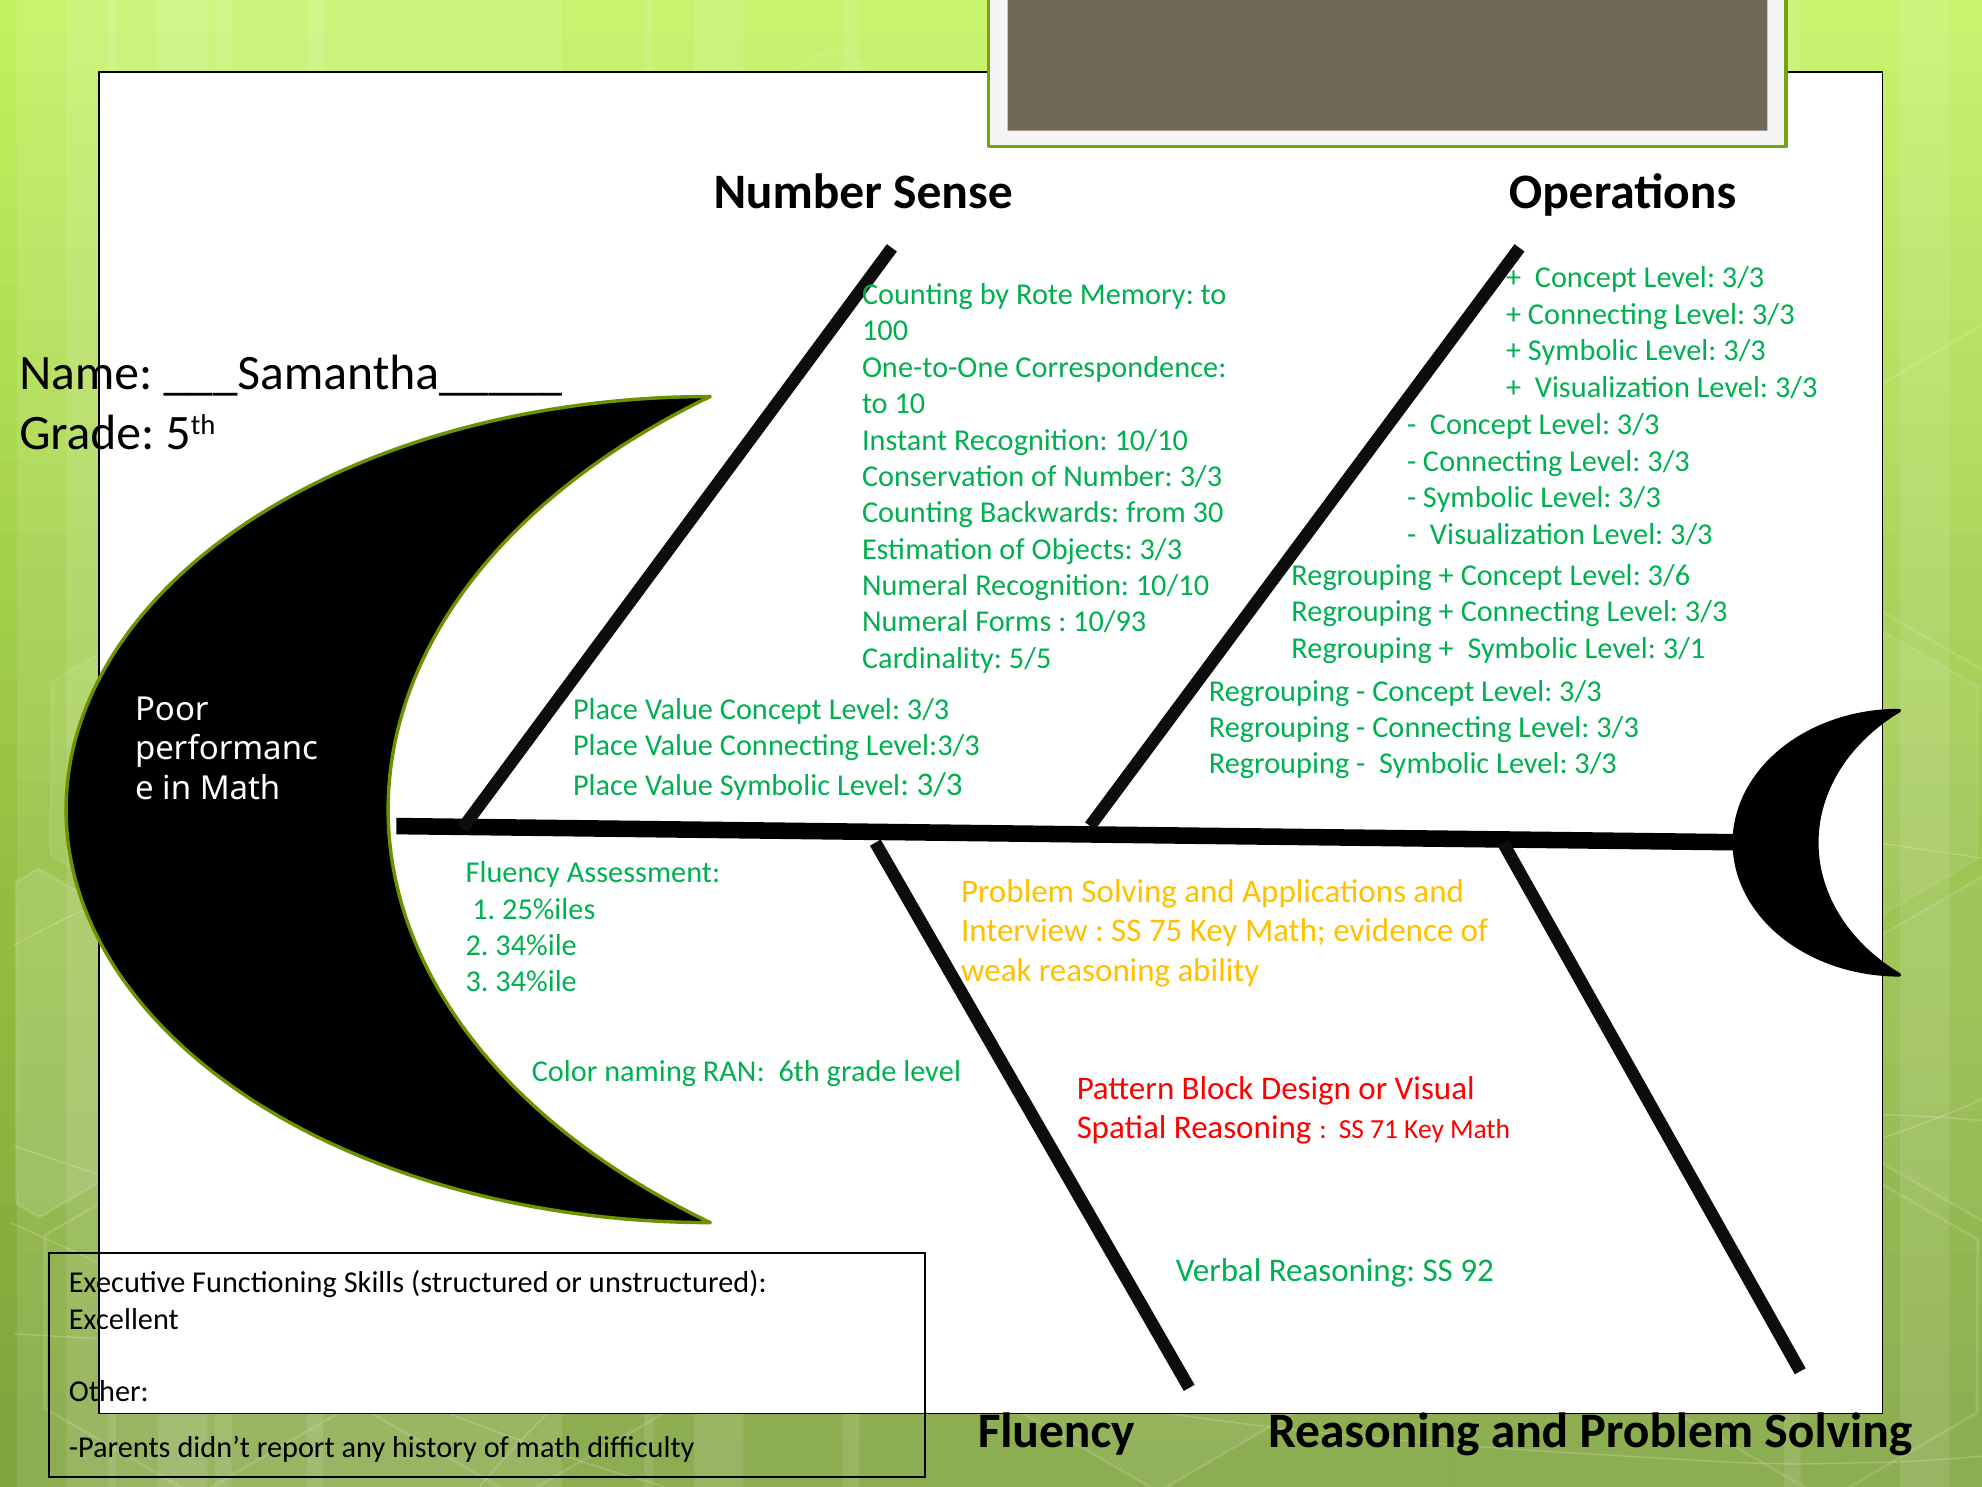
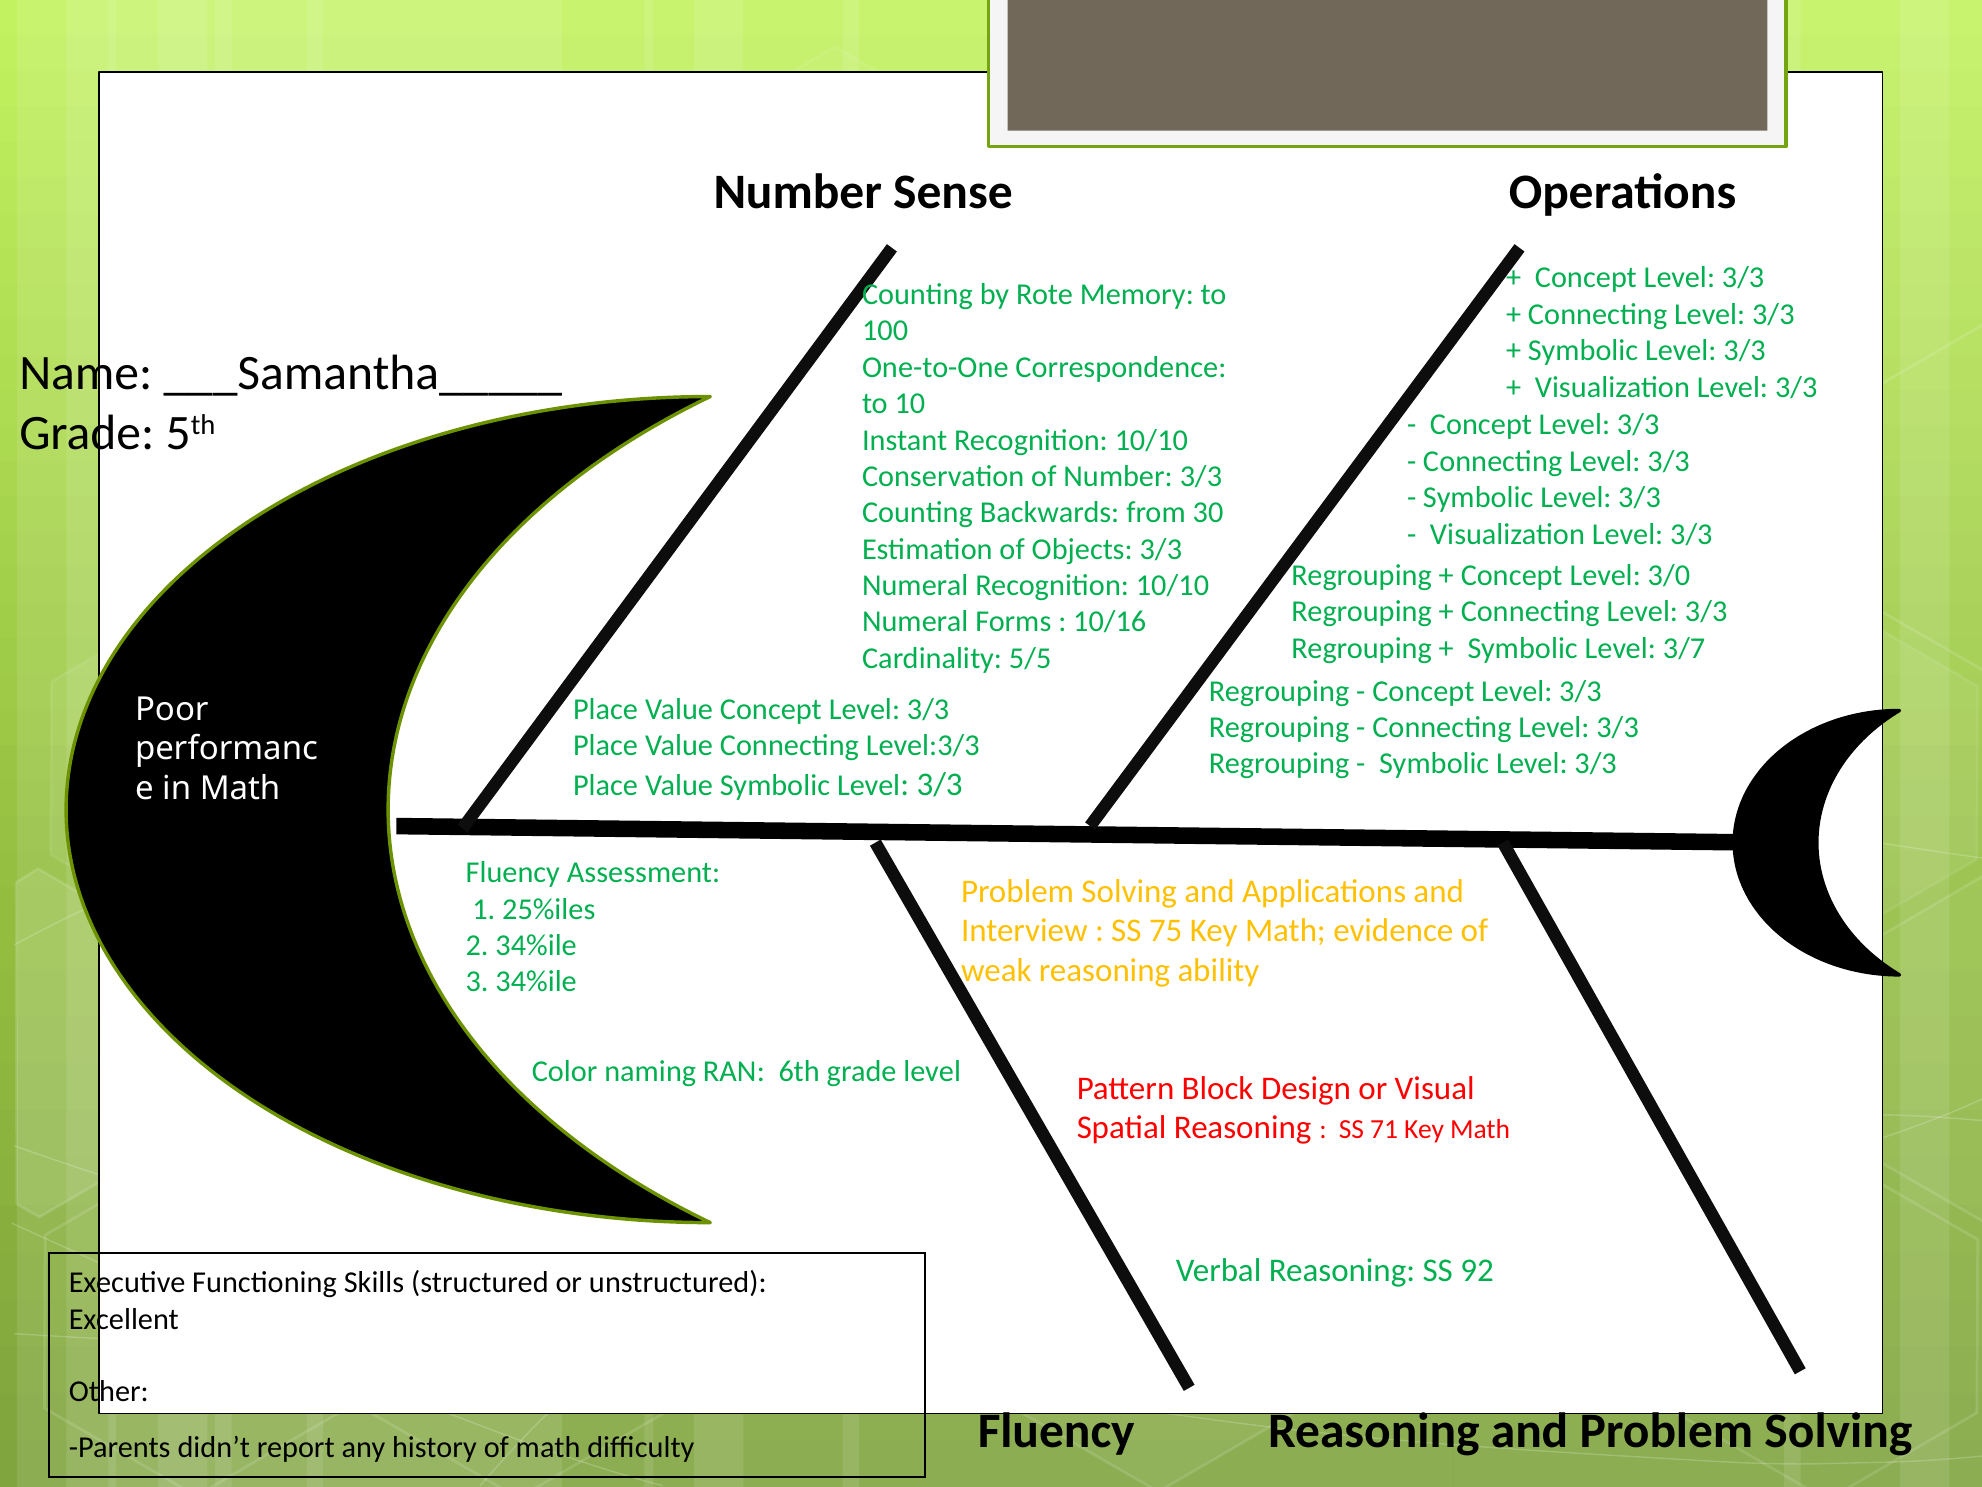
3/6: 3/6 -> 3/0 (1669, 575)
10/93: 10/93 -> 10/16 (1110, 622)
3/1: 3/1 -> 3/7 (1684, 648)
